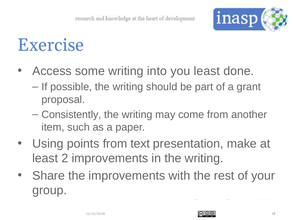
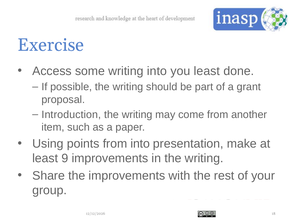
Consistently: Consistently -> Introduction (71, 114)
from text: text -> into (140, 143)
2: 2 -> 9 (65, 158)
